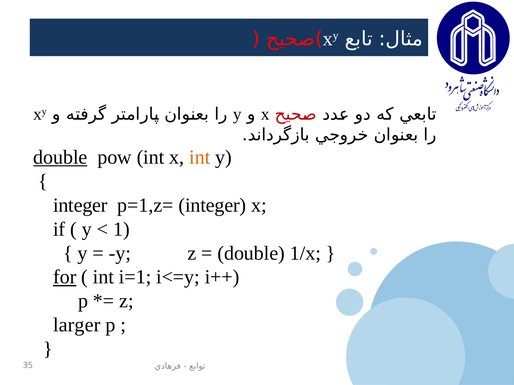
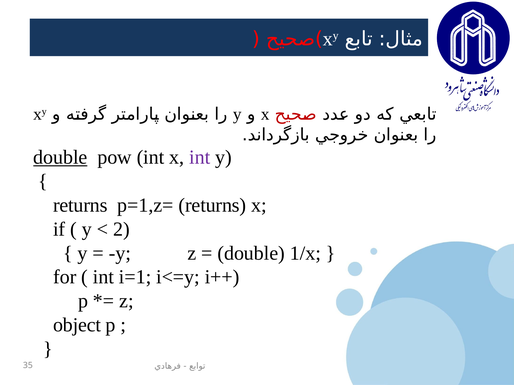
int colour: orange -> purple (200, 157)
integer: integer -> returns (80, 205)
p=1,z= integer: integer -> returns (212, 205)
1: 1 -> 2 (121, 229)
for underline: present -> none (65, 277)
larger: larger -> object (77, 325)
